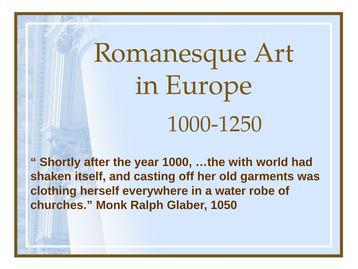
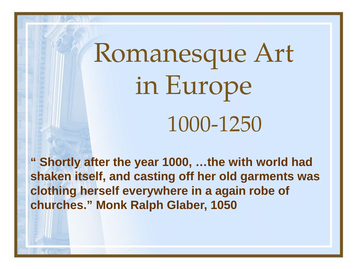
water: water -> again (231, 191)
